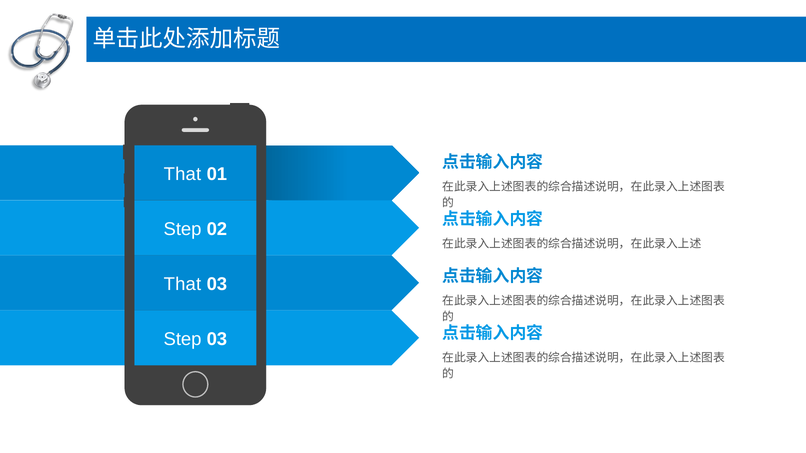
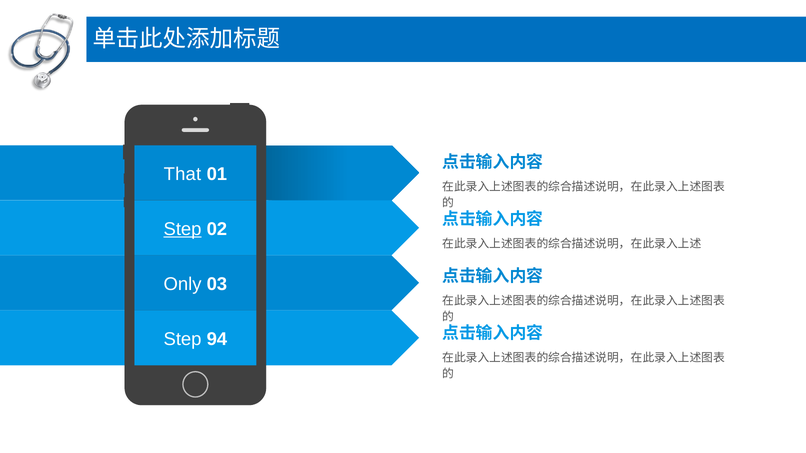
Step underline: none -> present (183, 229)
That: That -> Only (183, 284)
Step 03: 03 -> 94 (217, 339)
